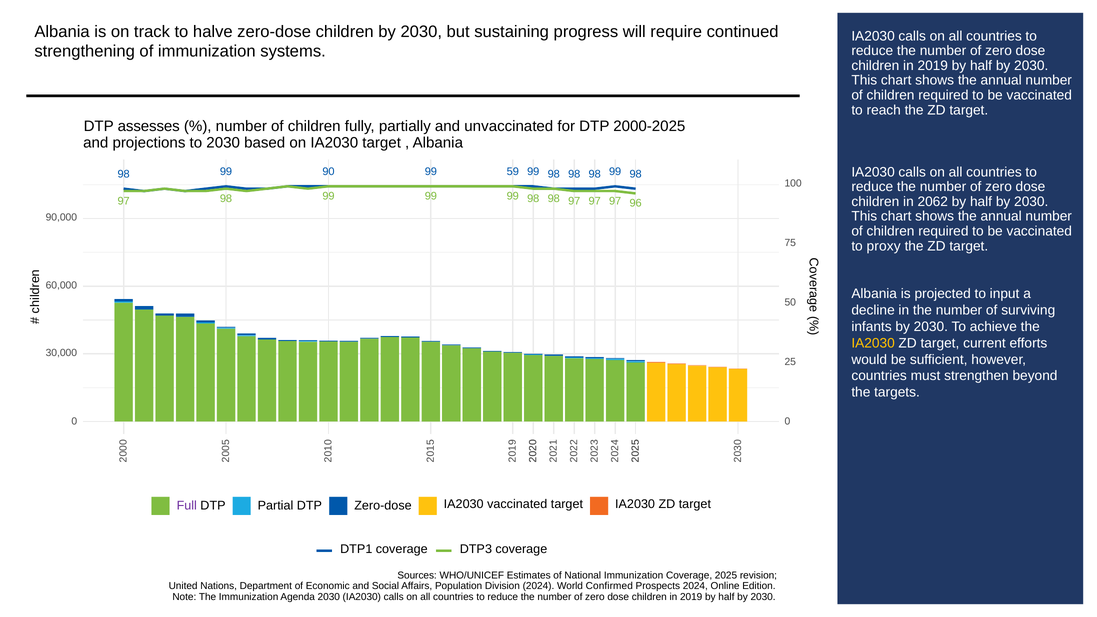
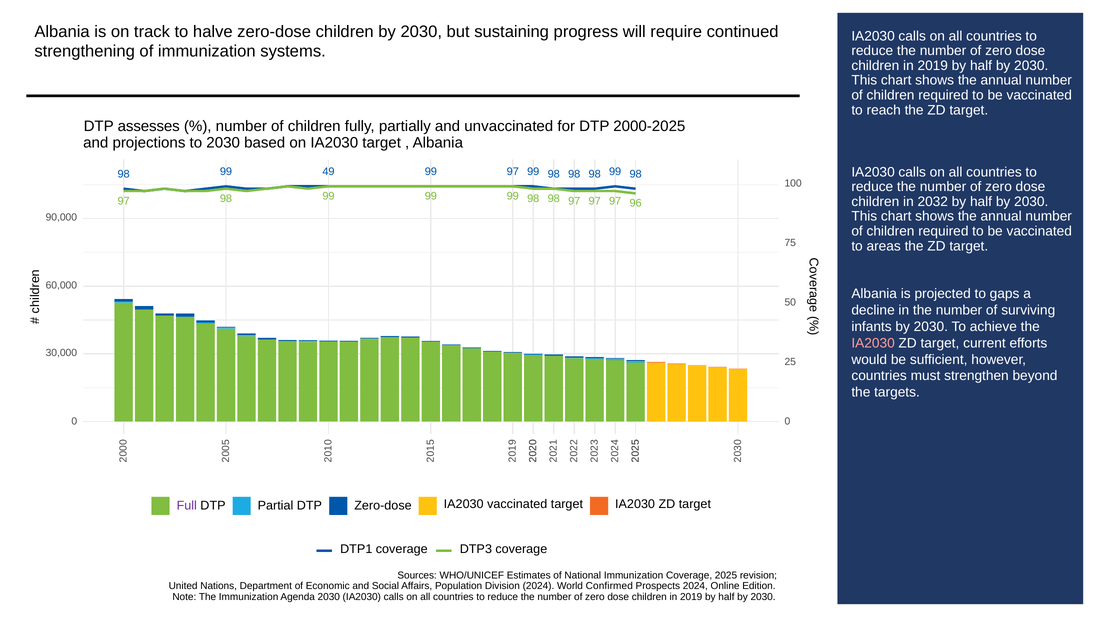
90: 90 -> 49 (328, 172)
99 59: 59 -> 97 (513, 172)
2062: 2062 -> 2032 (933, 202)
proxy: proxy -> areas (884, 246)
input: input -> gaps (1005, 294)
IA2030 colour: yellow -> pink (873, 343)
